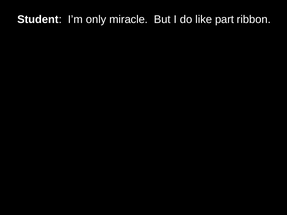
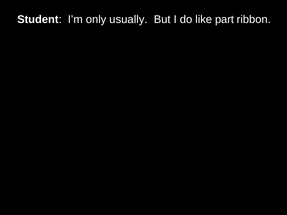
miracle: miracle -> usually (129, 19)
